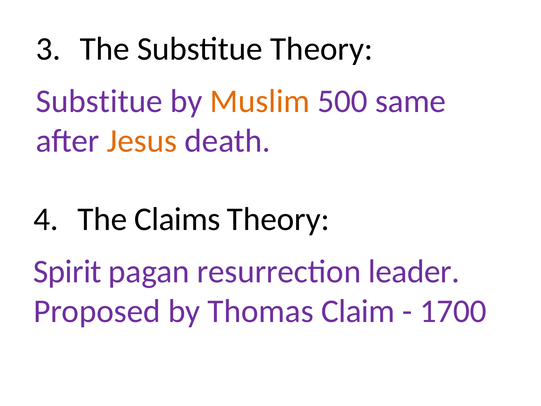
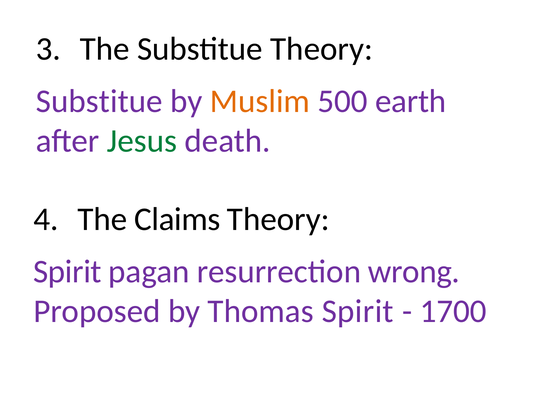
same: same -> earth (411, 101)
Jesus colour: orange -> green (142, 141)
leader: leader -> wrong (414, 271)
Thomas Claim: Claim -> Spirit (358, 311)
